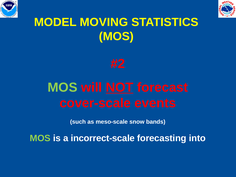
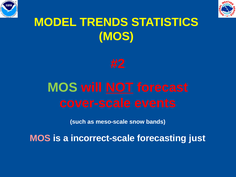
MOVING: MOVING -> TRENDS (104, 22)
MOS colour: light green -> pink (40, 138)
into: into -> just (197, 138)
